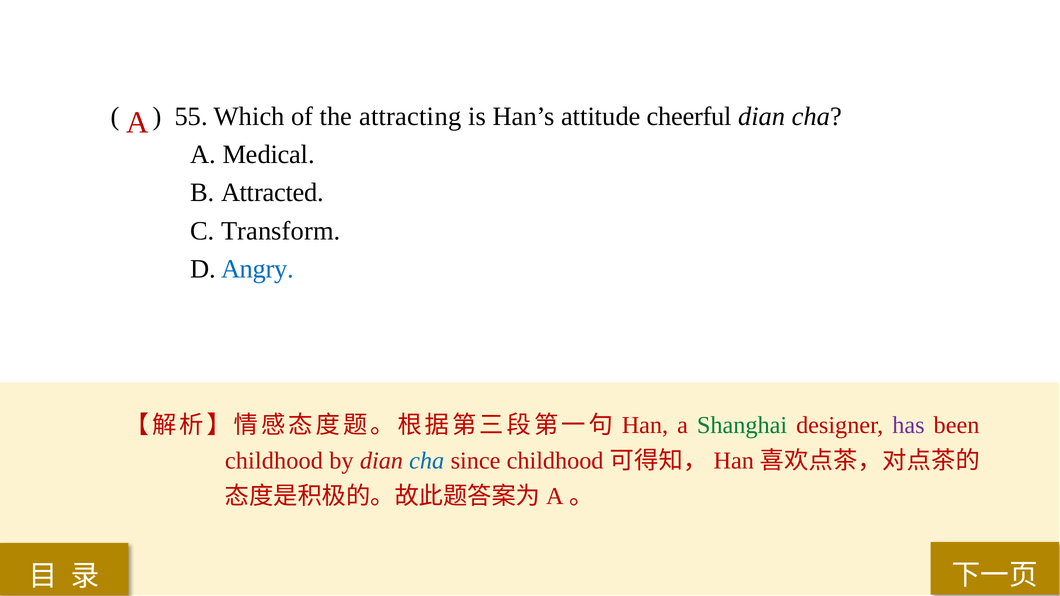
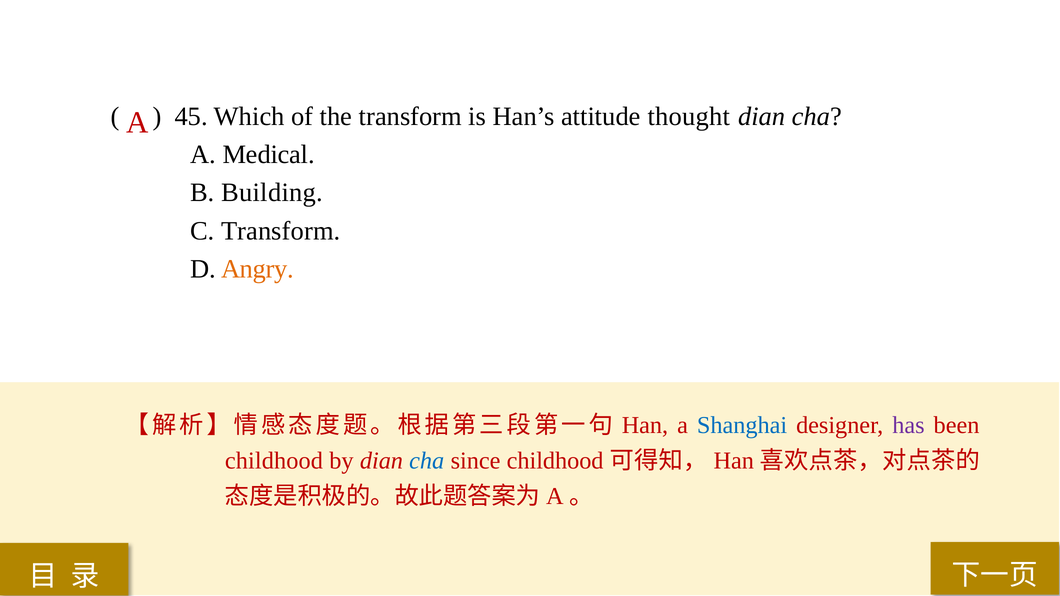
55: 55 -> 45 (191, 116)
the attracting: attracting -> transform (410, 116)
cheerful: cheerful -> thought (689, 116)
Attracted: Attracted -> Building (272, 193)
Angry colour: blue -> orange (258, 269)
Shanghai colour: green -> blue (742, 426)
